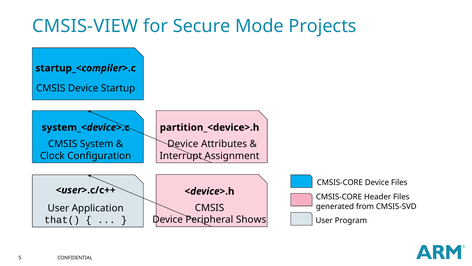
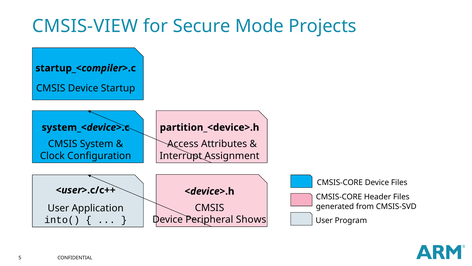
Device: Device -> Access (183, 144)
that(: that( -> into( (62, 220)
